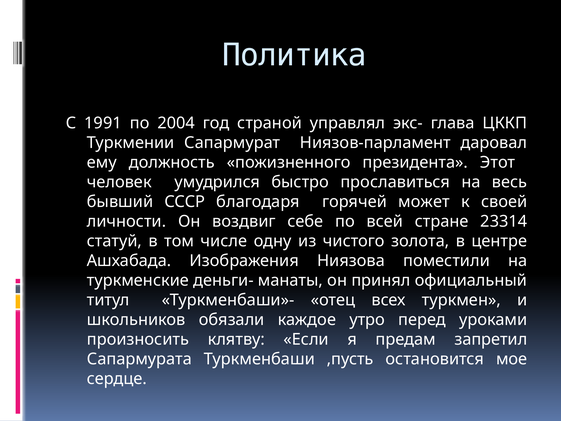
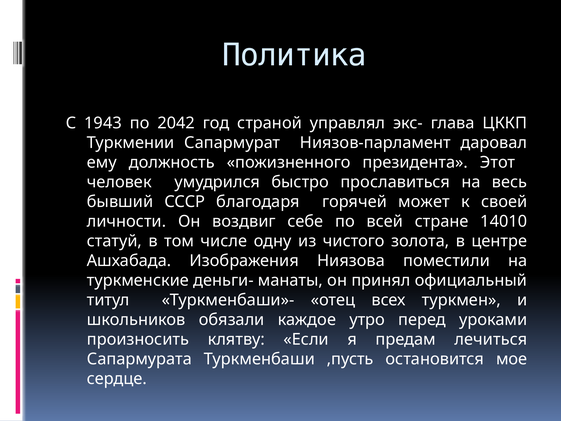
1991: 1991 -> 1943 (103, 123)
2004: 2004 -> 2042 (176, 123)
23314: 23314 -> 14010 (504, 221)
запретил: запретил -> лечиться (491, 339)
